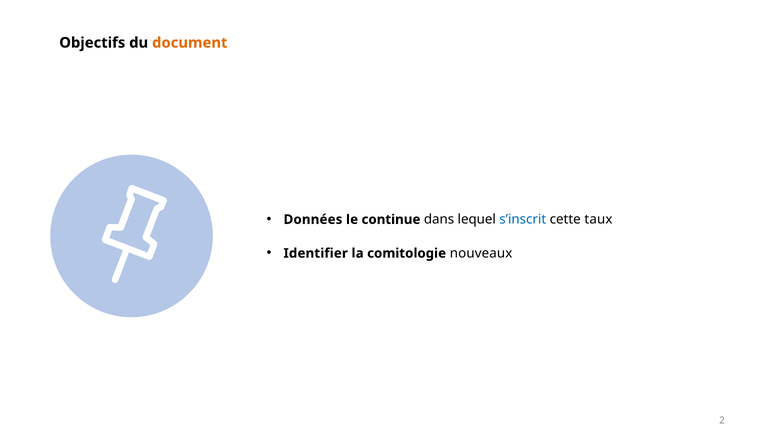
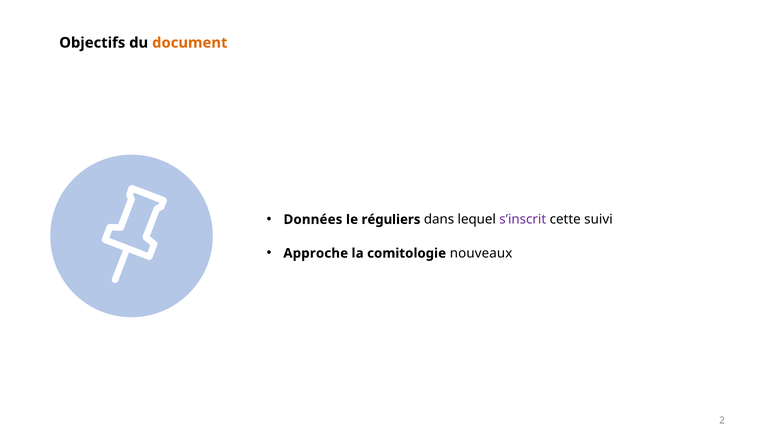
continue: continue -> réguliers (391, 219)
s’inscrit colour: blue -> purple (523, 219)
taux: taux -> suivi (598, 219)
Identifier: Identifier -> Approche (316, 253)
